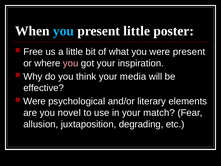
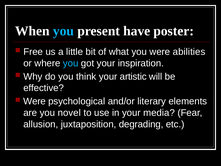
present little: little -> have (137, 31)
were present: present -> abilities (189, 52)
you colour: pink -> light blue (71, 63)
media: media -> artistic (133, 76)
match: match -> media (159, 113)
